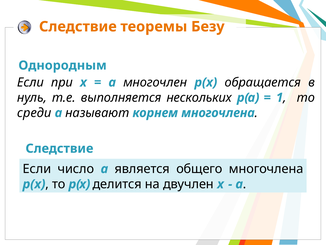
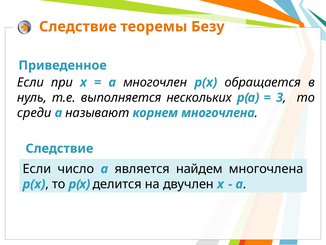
Однородным: Однородным -> Приведенное (63, 65)
1: 1 -> 3 (280, 97)
общего: общего -> найдем (199, 169)
